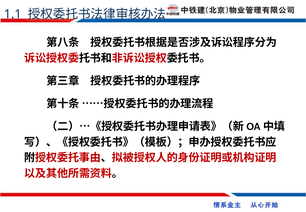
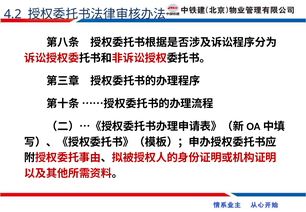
1.1: 1.1 -> 4.2 (13, 14)
